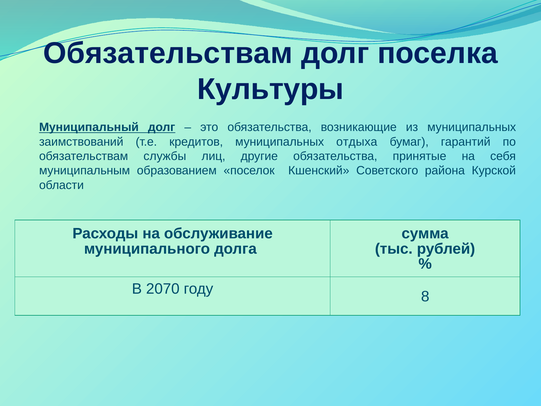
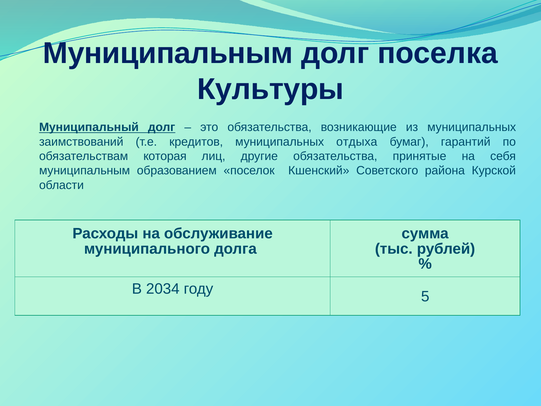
Обязательствам: Обязательствам -> Муниципальным (168, 53)
службы: службы -> которая (165, 156)
2070: 2070 -> 2034 (163, 289)
8: 8 -> 5 (425, 296)
